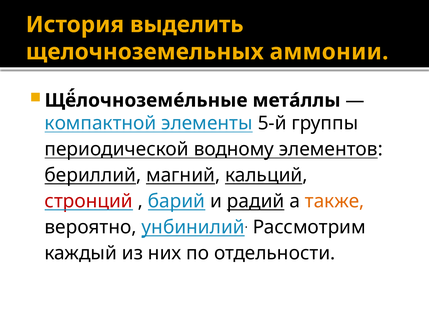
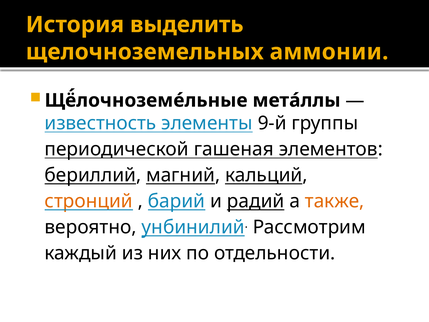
компактной: компактной -> известность (100, 123)
5-й: 5-й -> 9-й (272, 123)
водному: водному -> гашеная (234, 149)
стронций colour: red -> orange (89, 201)
